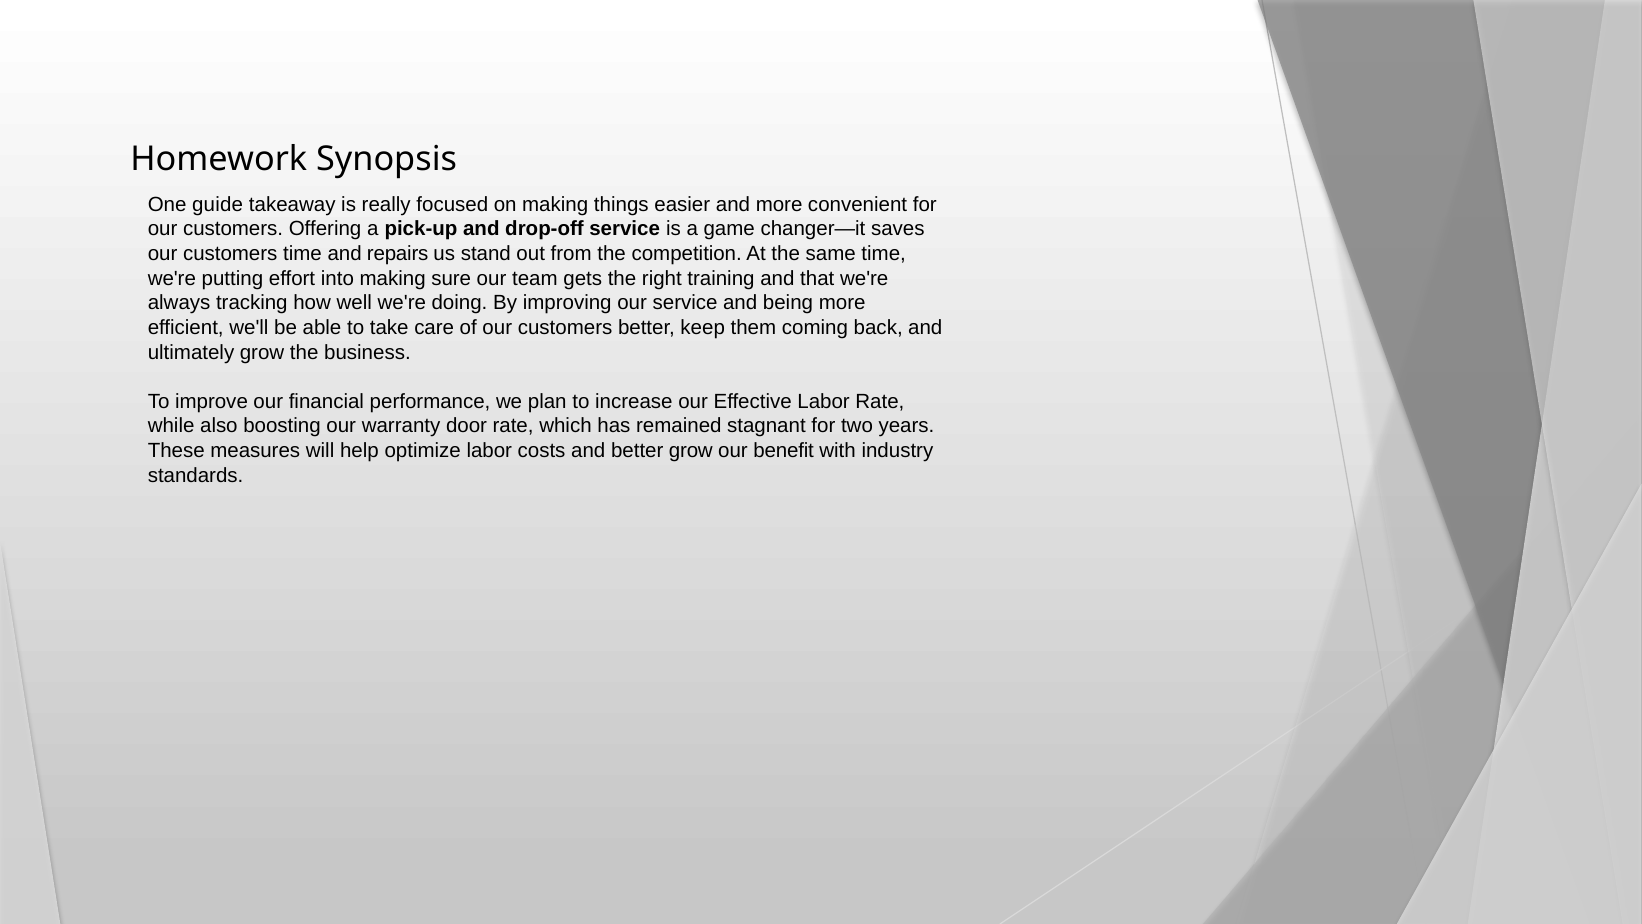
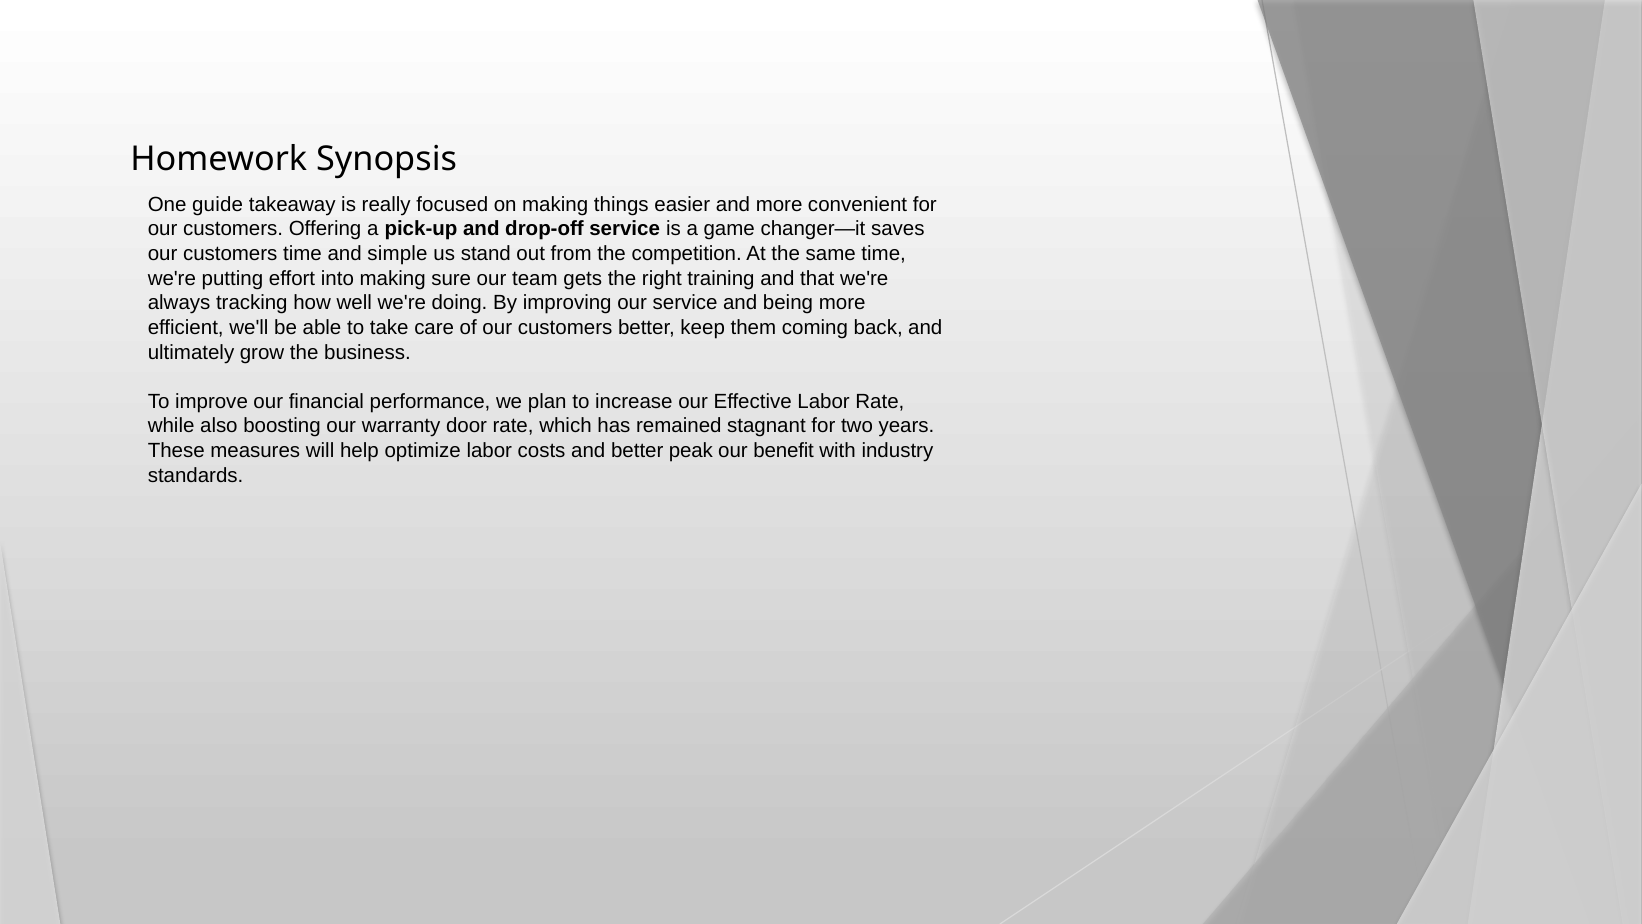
repairs: repairs -> simple (397, 254)
better grow: grow -> peak (691, 451)
